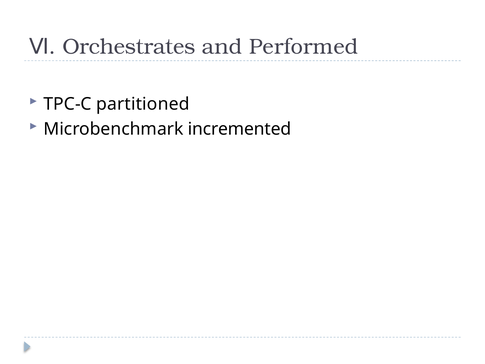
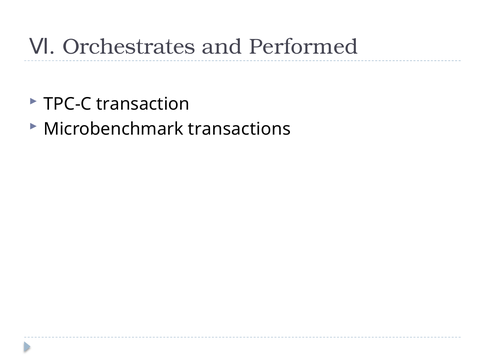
partitioned: partitioned -> transaction (143, 104)
incremented: incremented -> transactions (239, 129)
